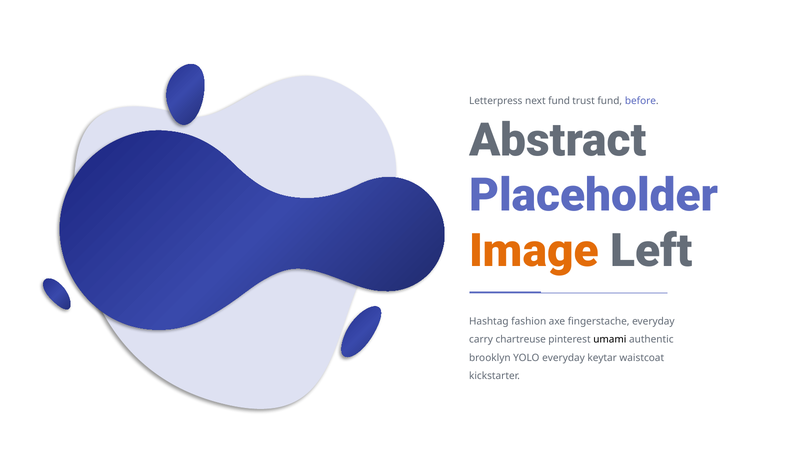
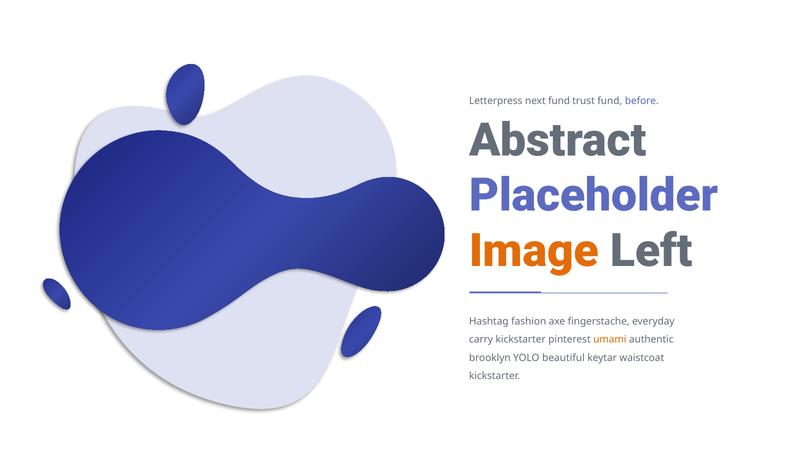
carry chartreuse: chartreuse -> kickstarter (521, 340)
umami colour: black -> orange (610, 340)
YOLO everyday: everyday -> beautiful (563, 358)
